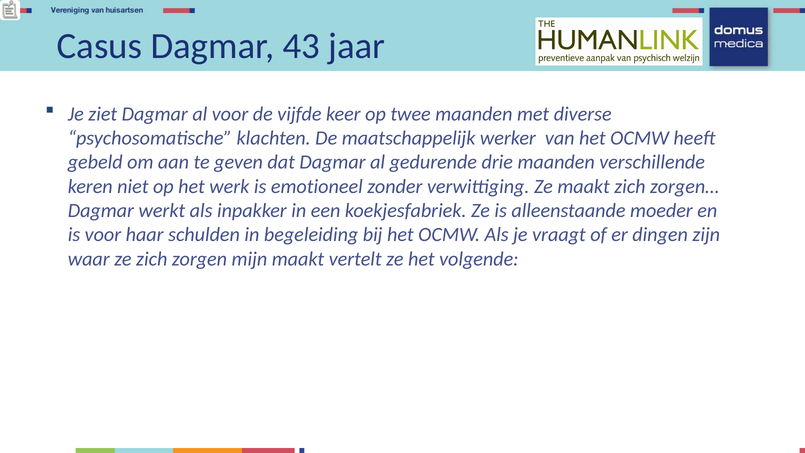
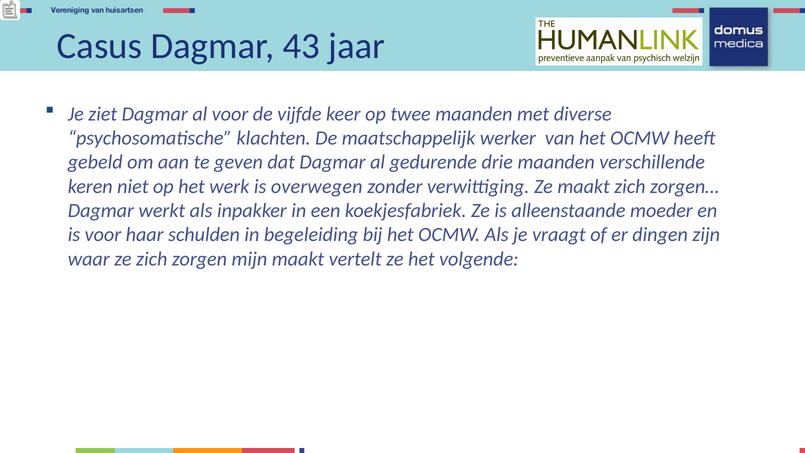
emotioneel: emotioneel -> overwegen (317, 186)
